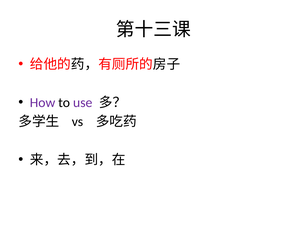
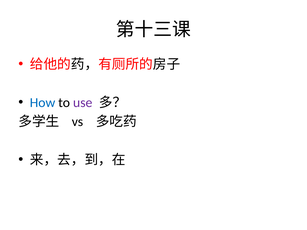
How colour: purple -> blue (43, 103)
